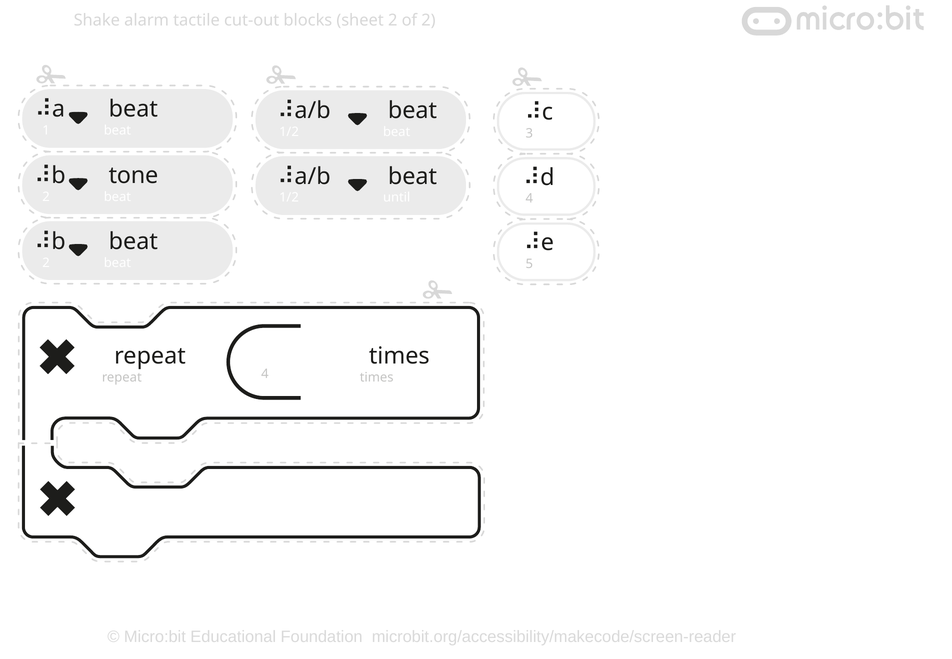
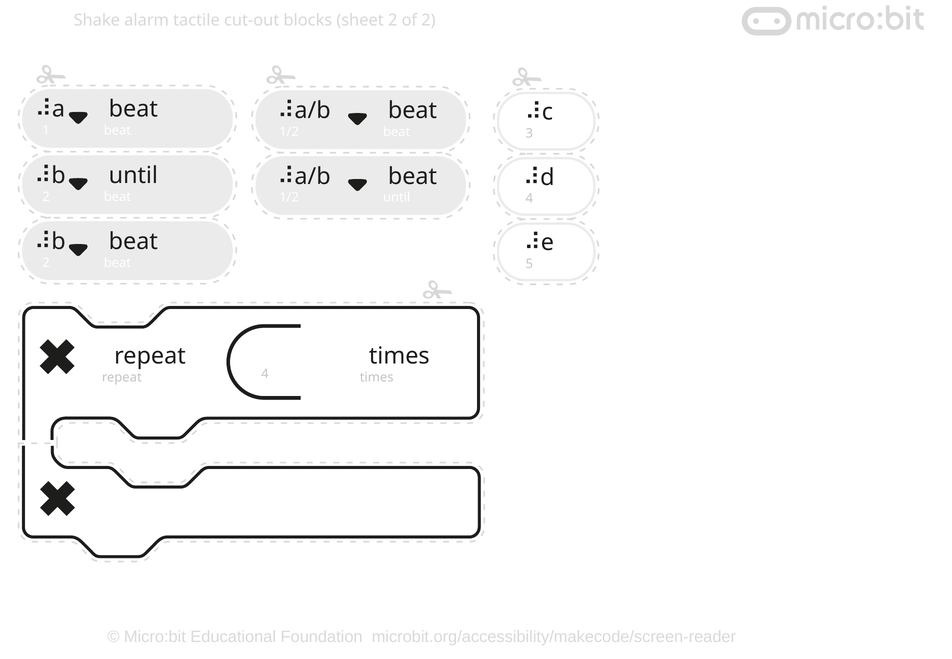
tone: tone -> until (133, 176)
